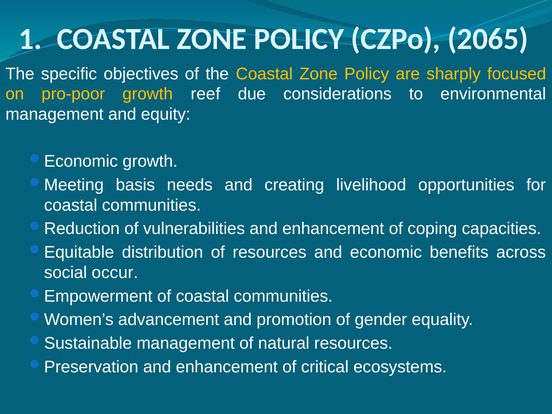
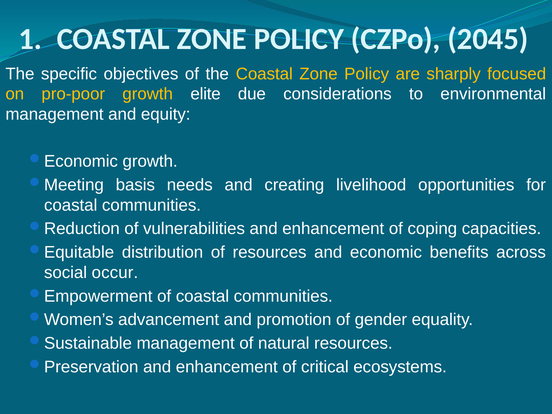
2065: 2065 -> 2045 (488, 39)
reef: reef -> elite (206, 94)
